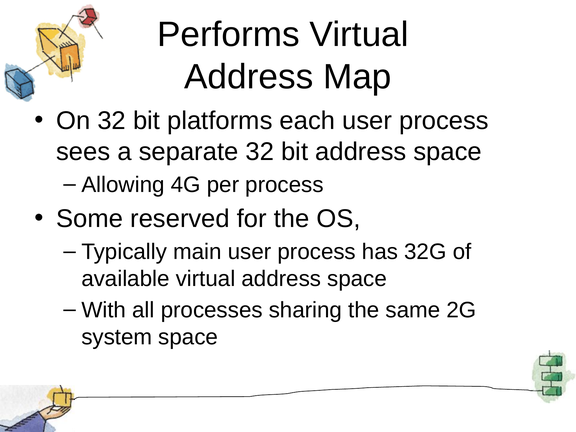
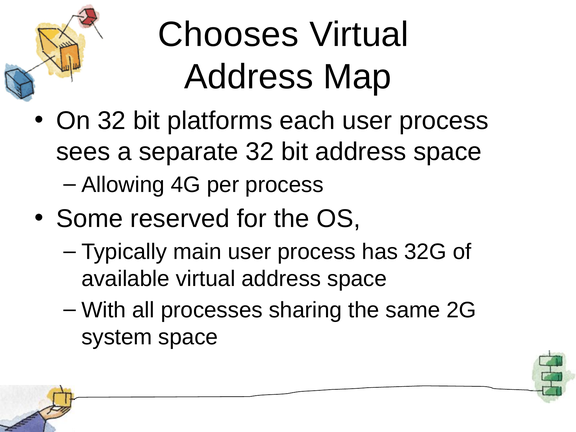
Performs: Performs -> Chooses (228, 35)
